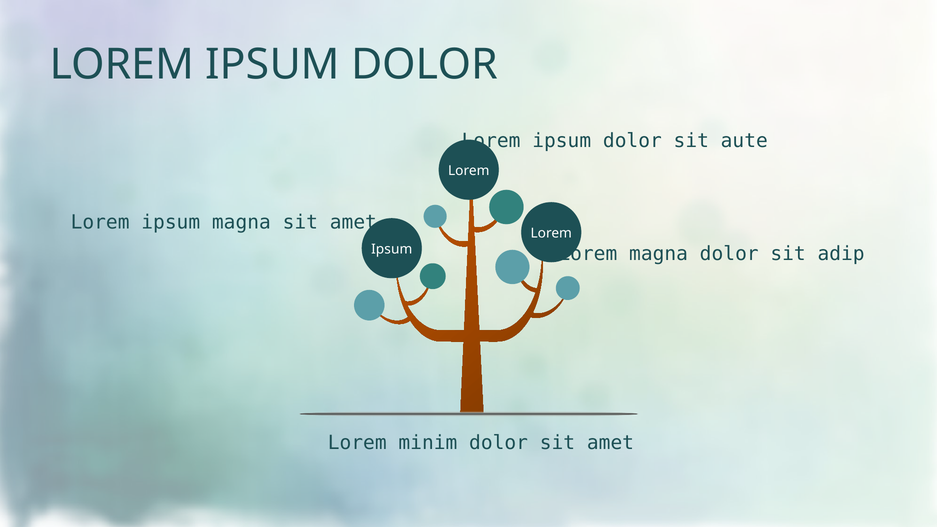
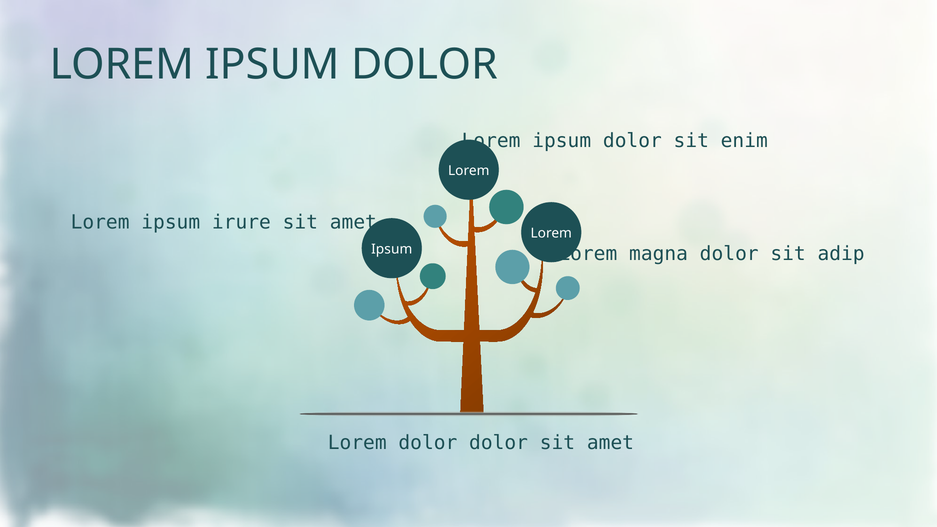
aute: aute -> enim (744, 141)
ipsum magna: magna -> irure (241, 222)
Lorem minim: minim -> dolor (428, 443)
